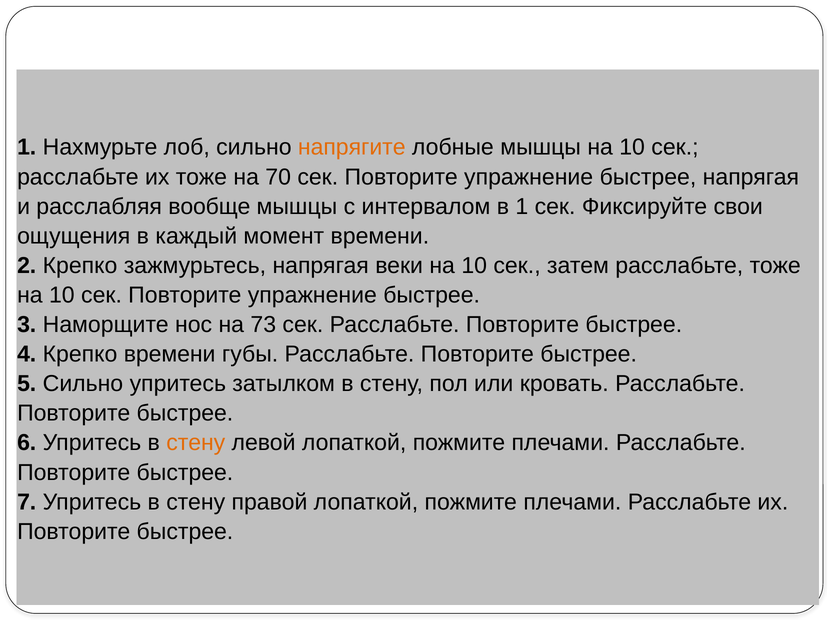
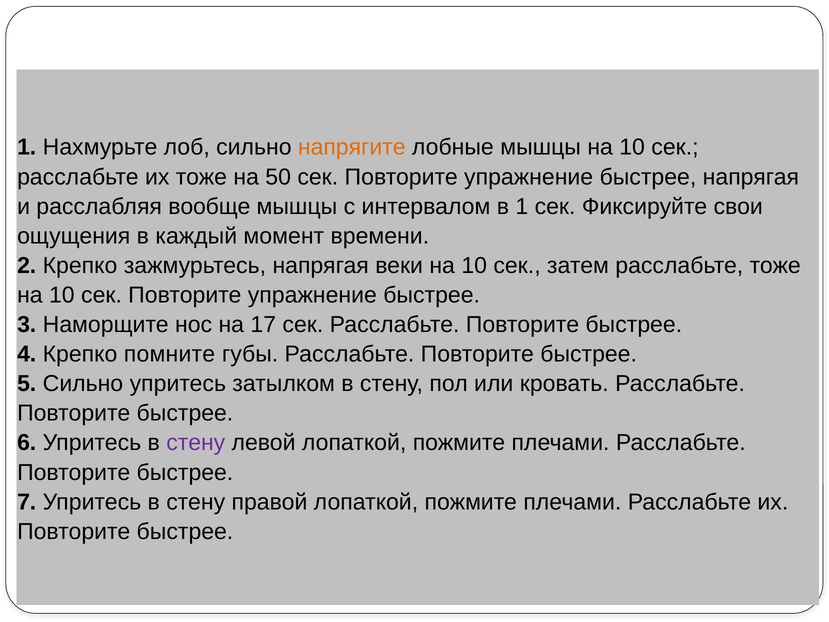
70: 70 -> 50 (278, 177)
73: 73 -> 17 (263, 325)
Крепко времени: времени -> помните (169, 354)
стену colour: orange -> purple (196, 443)
